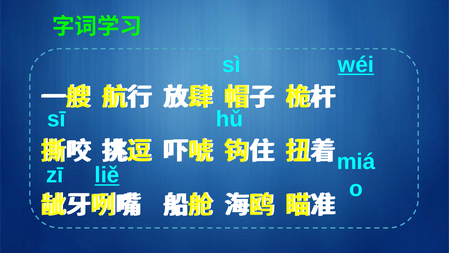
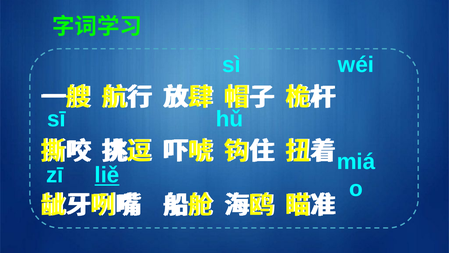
wéi underline: present -> none (356, 65)
